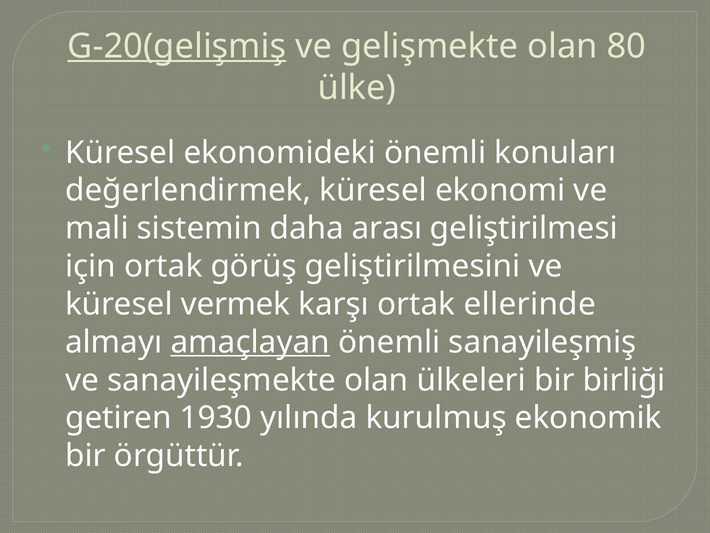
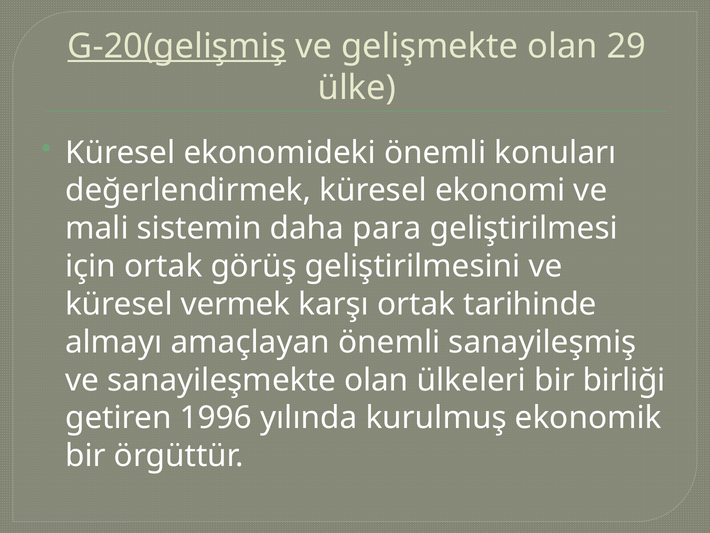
80: 80 -> 29 (626, 46)
arası: arası -> para (387, 228)
ellerinde: ellerinde -> tarihinde (530, 304)
amaçlayan underline: present -> none (250, 342)
1930: 1930 -> 1996 (216, 418)
